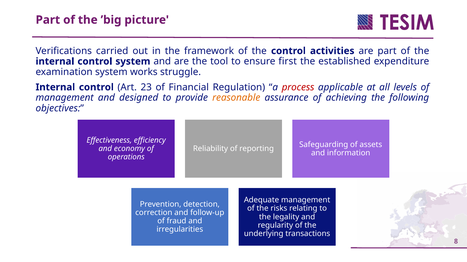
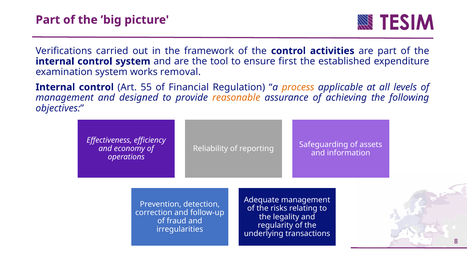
struggle: struggle -> removal (181, 72)
23: 23 -> 55 (146, 87)
process colour: red -> orange (298, 87)
